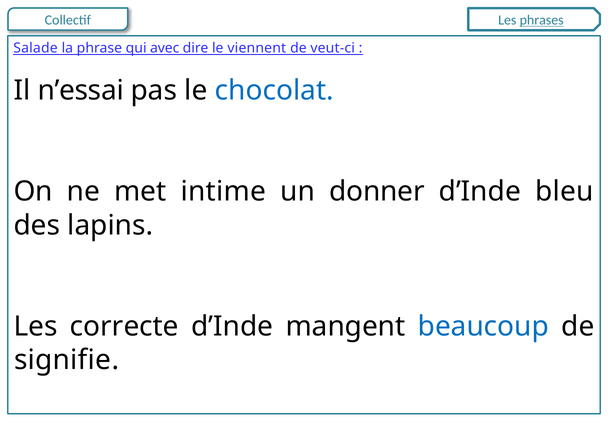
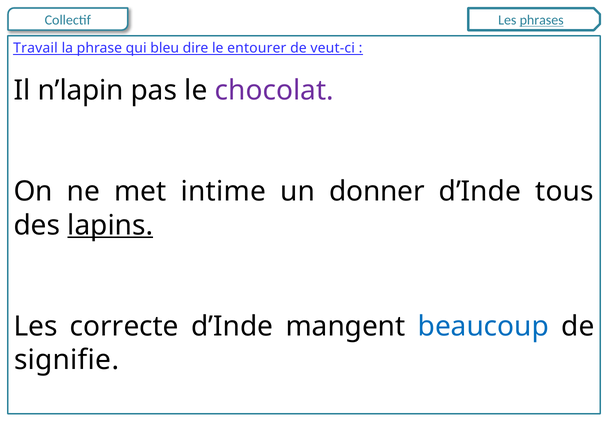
Salade: Salade -> Travail (36, 48)
avec: avec -> bleu (165, 48)
viennent: viennent -> entourer (257, 48)
n’essai: n’essai -> n’lapin (81, 91)
chocolat colour: blue -> purple (274, 91)
bleu: bleu -> tous (564, 192)
lapins underline: none -> present (110, 225)
